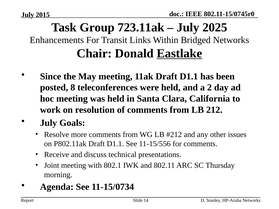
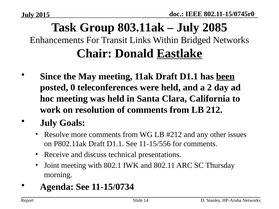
723.11ak: 723.11ak -> 803.11ak (141, 27)
2025: 2025 -> 2085 (215, 27)
been underline: none -> present (225, 76)
8: 8 -> 0 (73, 88)
